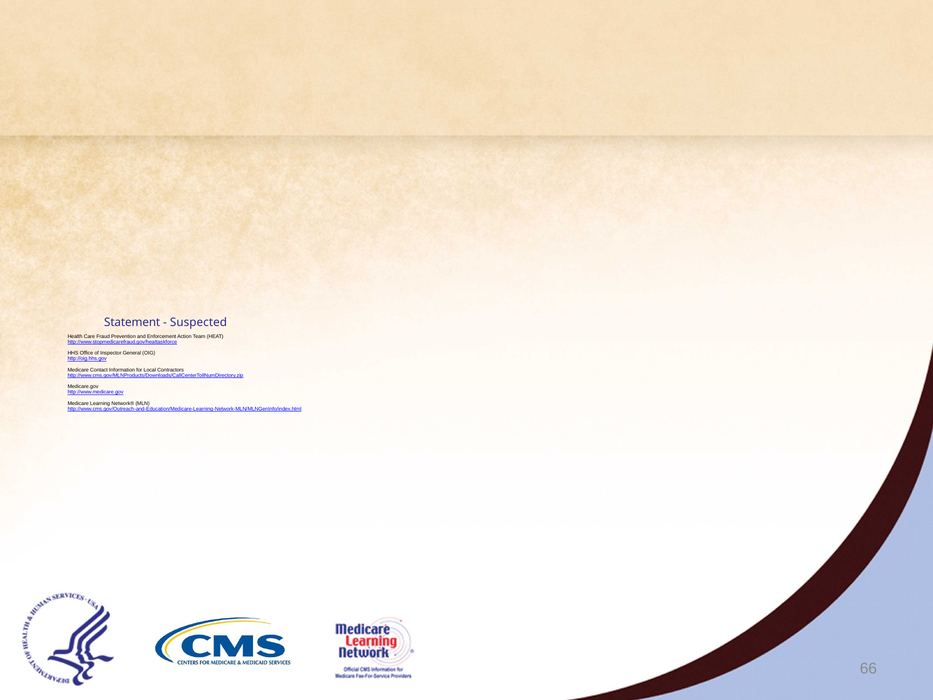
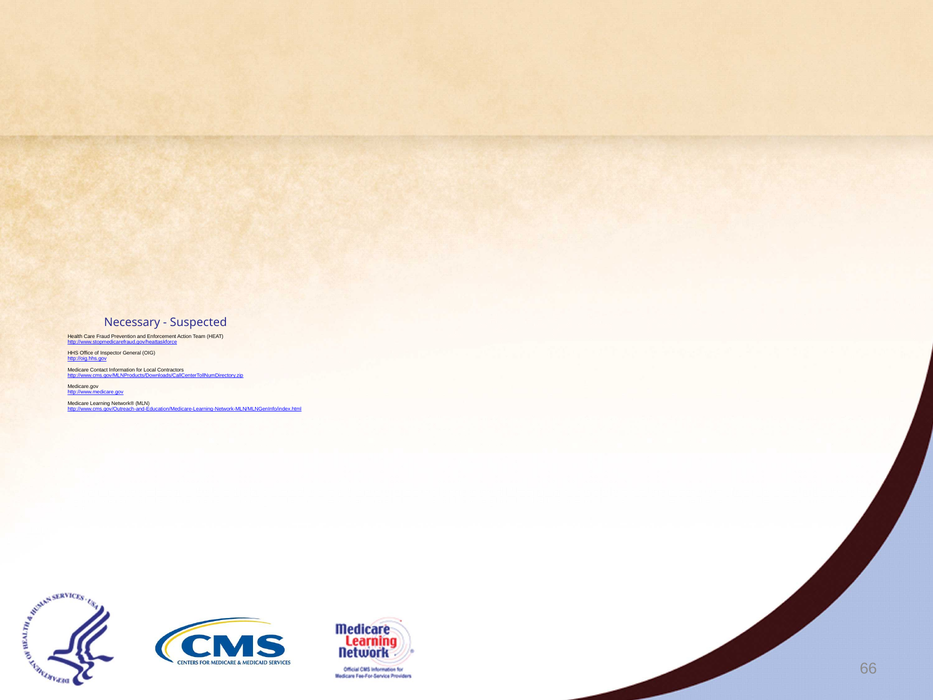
Statement: Statement -> Necessary (132, 322)
